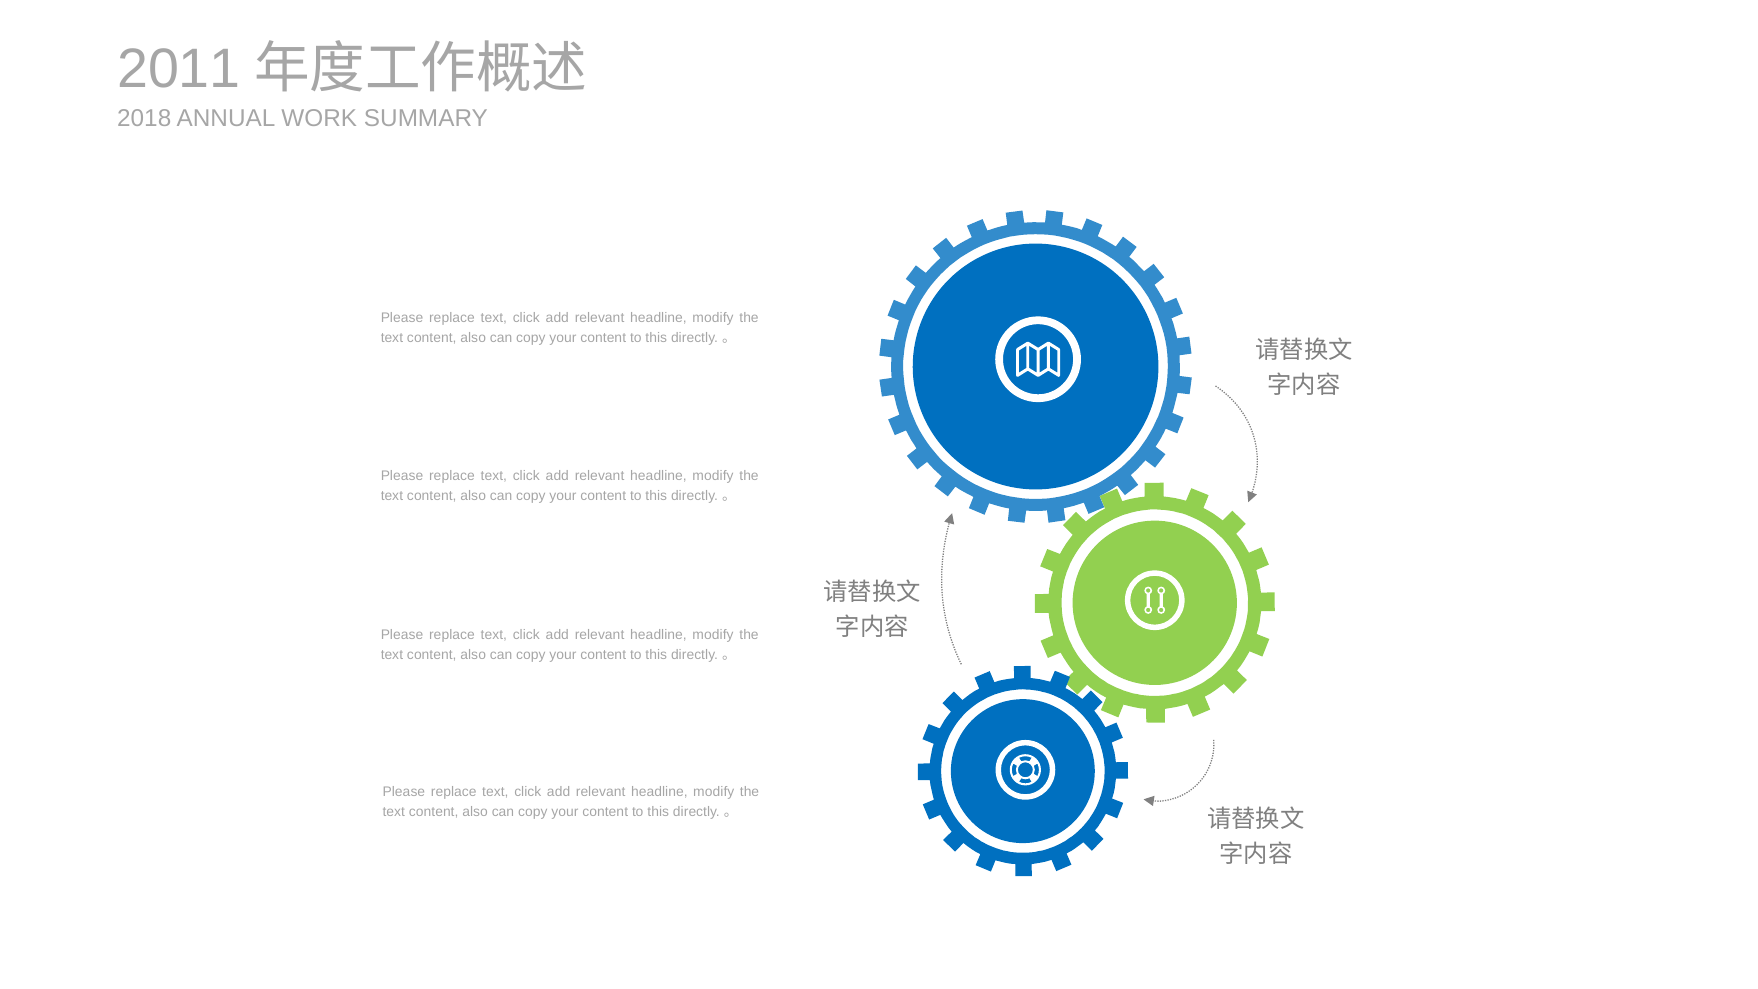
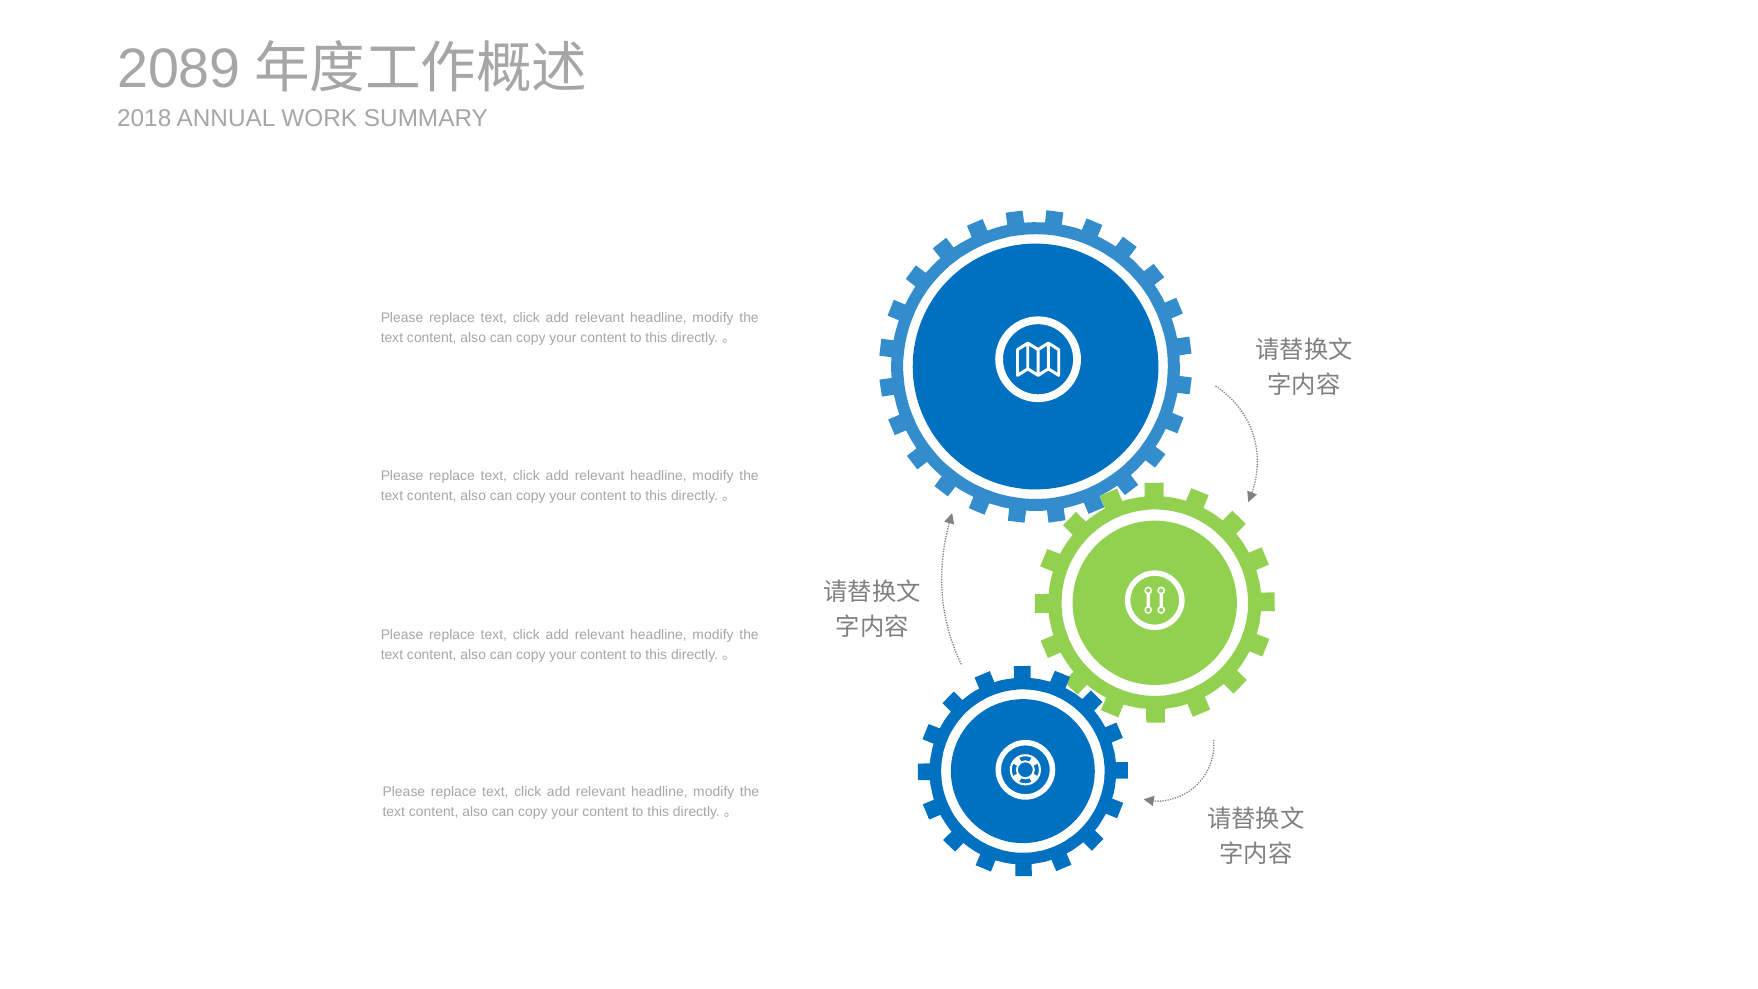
2011: 2011 -> 2089 (179, 69)
